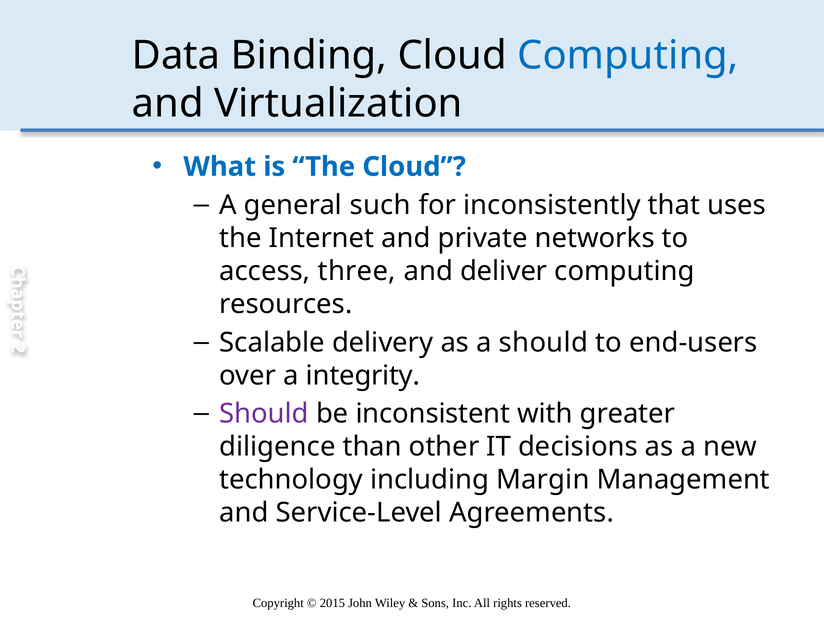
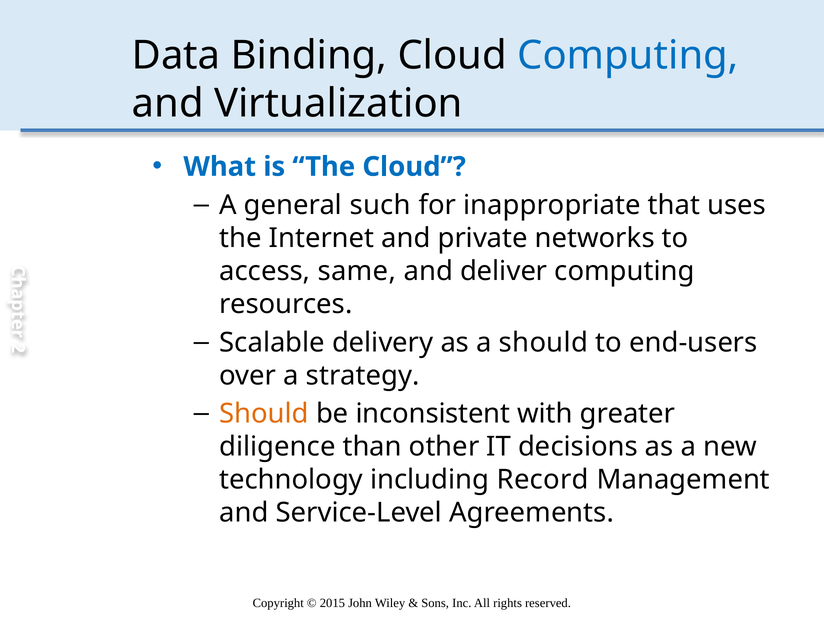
inconsistently: inconsistently -> inappropriate (552, 205)
three: three -> same (357, 271)
integrity: integrity -> strategy (363, 375)
Should colour: purple -> orange (264, 414)
Margin: Margin -> Record (543, 480)
